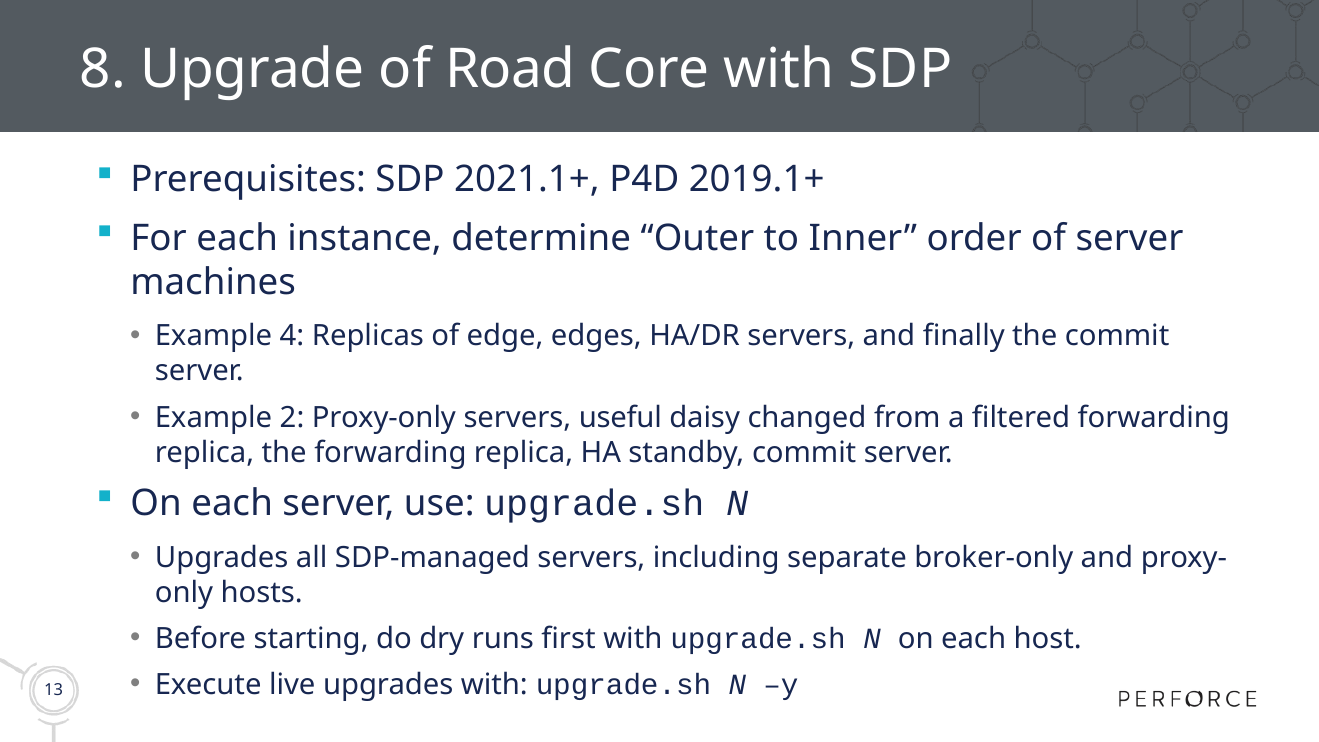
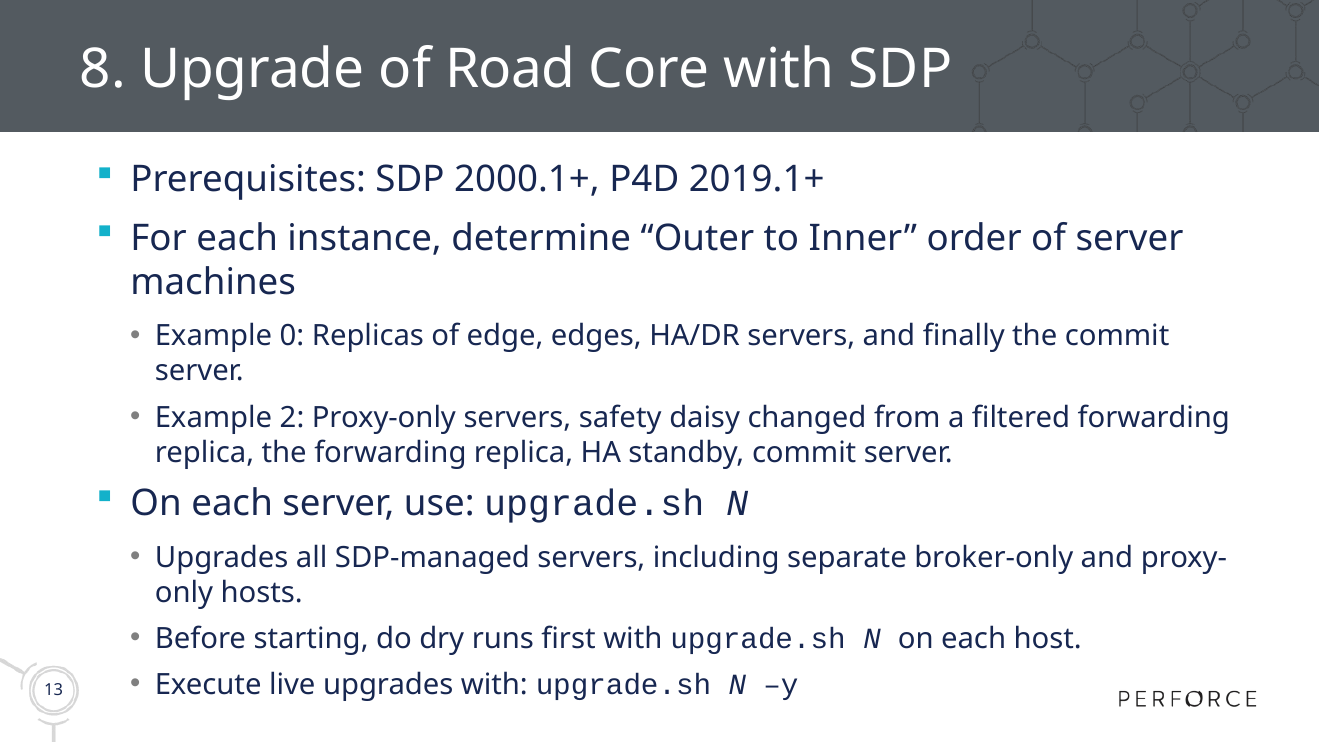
2021.1+: 2021.1+ -> 2000.1+ (527, 180)
4: 4 -> 0 (292, 336)
useful: useful -> safety (620, 417)
